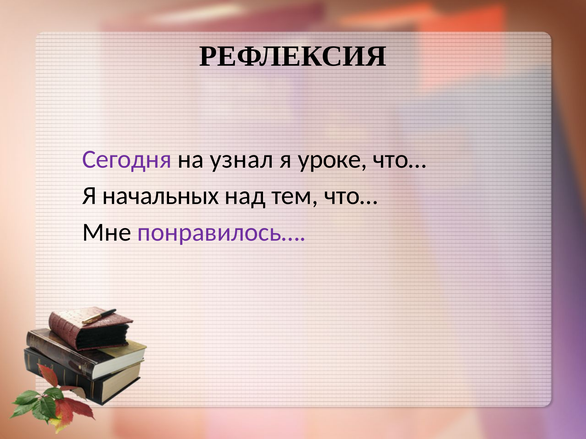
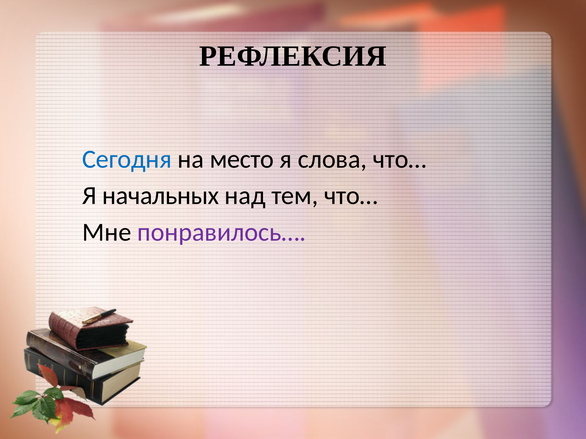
Сегодня colour: purple -> blue (127, 159)
узнал: узнал -> место (242, 159)
уроке: уроке -> слова (332, 159)
